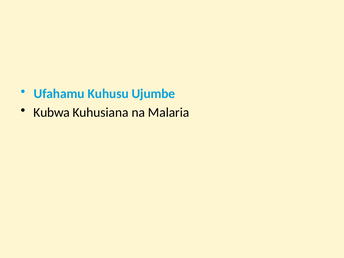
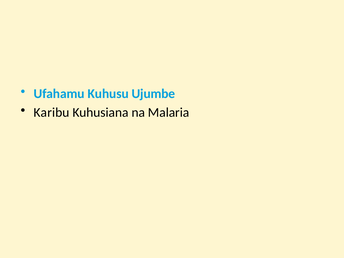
Kubwa: Kubwa -> Karibu (52, 113)
